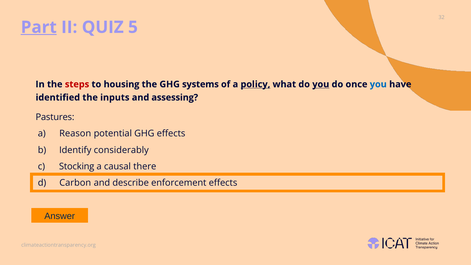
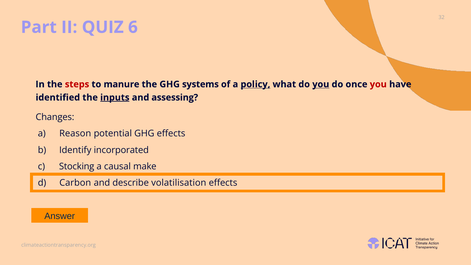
Part underline: present -> none (39, 27)
5: 5 -> 6 (133, 27)
housing: housing -> manure (122, 84)
you colour: blue -> red (378, 84)
inputs underline: none -> present (115, 97)
Pastures: Pastures -> Changes (55, 117)
considerably: considerably -> incorporated (121, 150)
there: there -> make (145, 166)
enforcement: enforcement -> volatilisation (179, 183)
